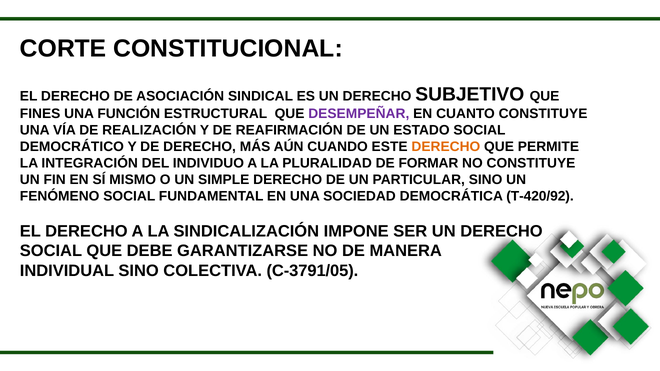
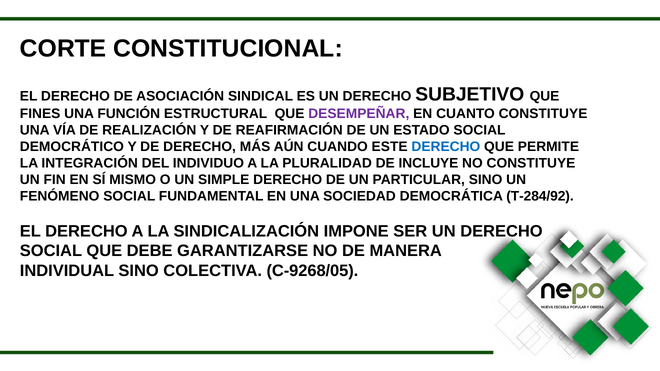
DERECHO colour: orange -> blue (446, 147)
FORMAR: FORMAR -> INCLUYE (428, 163)
T-420/92: T-420/92 -> T-284/92 (540, 196)
C-3791/05: C-3791/05 -> C-9268/05 (312, 271)
